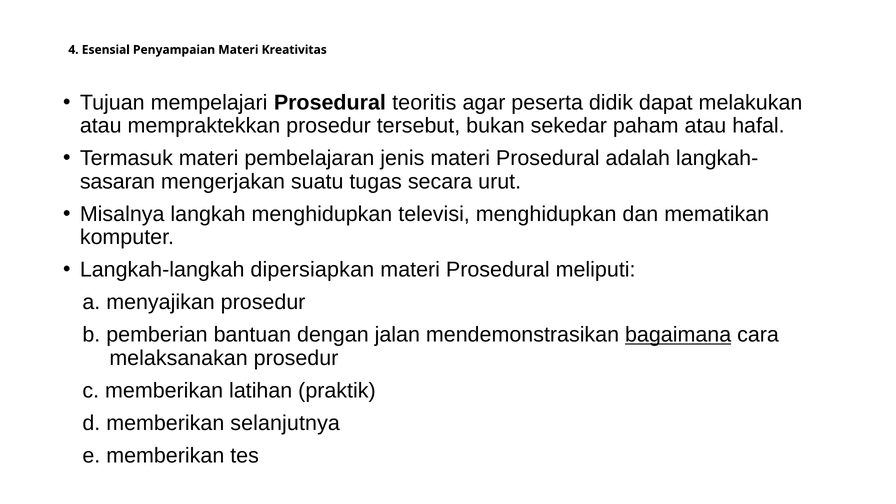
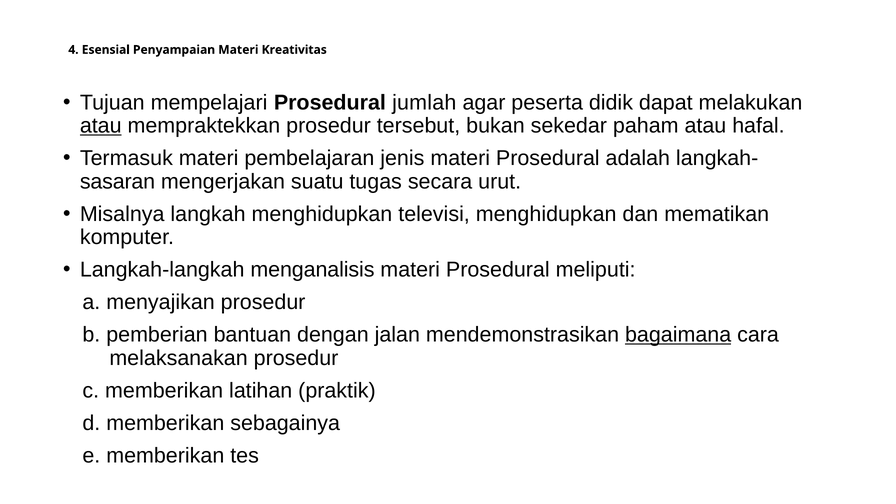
teoritis: teoritis -> jumlah (424, 103)
atau underline: none -> present (101, 126)
dipersiapkan: dipersiapkan -> menganalisis (312, 270)
selanjutnya: selanjutnya -> sebagainya (285, 423)
